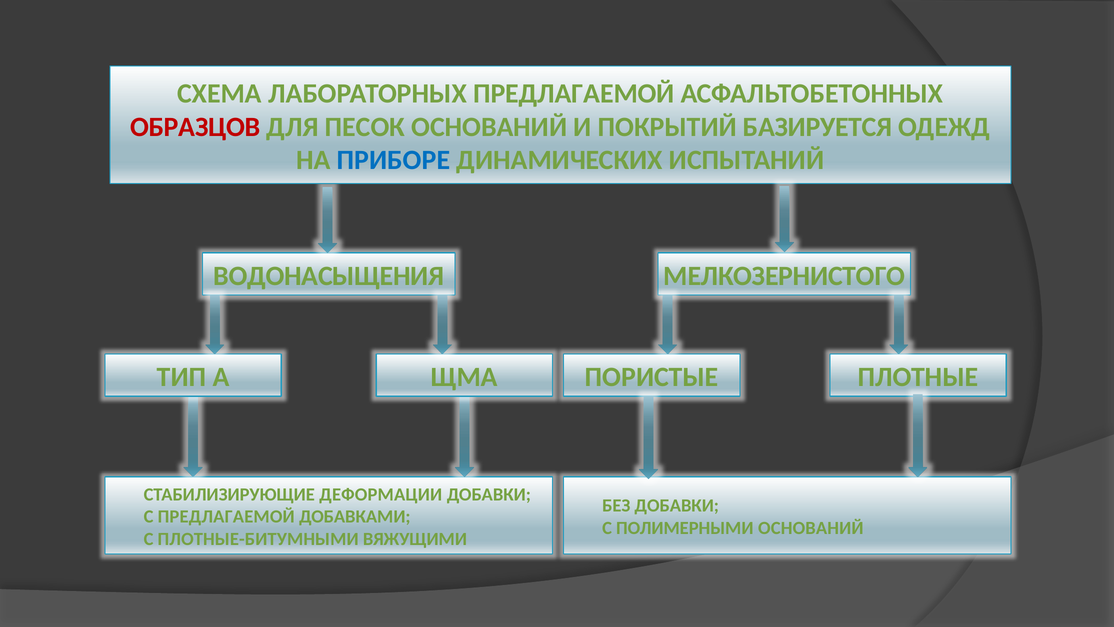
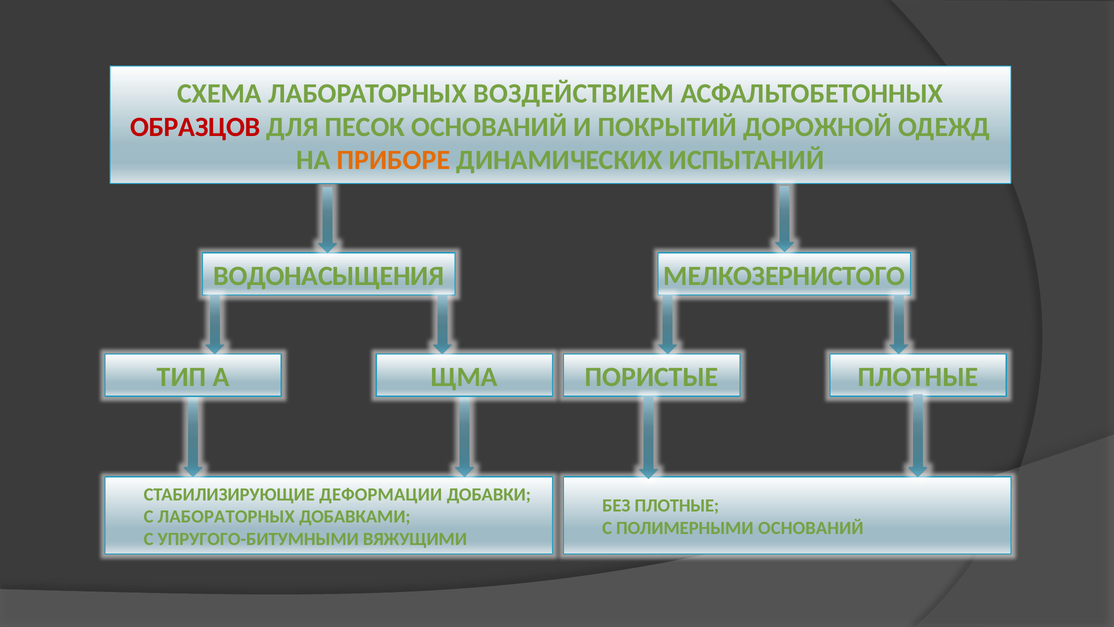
ЛАБОРАТОРНЫХ ПРЕДЛАГАЕМОЙ: ПРЕДЛАГАЕМОЙ -> ВОЗДЕЙСТВИЕМ (574, 93)
БАЗИРУЕТСЯ: БАЗИРУЕТСЯ -> ДОРОЖНОЙ (817, 127)
ПРИБОРЕ colour: blue -> orange (393, 160)
БЕЗ ДОБАВКИ: ДОБАВКИ -> ПЛОТНЫЕ (677, 505)
С ПРЕДЛАГАЕМОЙ: ПРЕДЛАГАЕМОЙ -> ЛАБОРАТОРНЫХ (226, 516)
ПЛОТНЫЕ-БИТУМНЫМИ: ПЛОТНЫЕ-БИТУМНЫМИ -> УПРУГОГО-БИТУМНЫМИ (258, 539)
